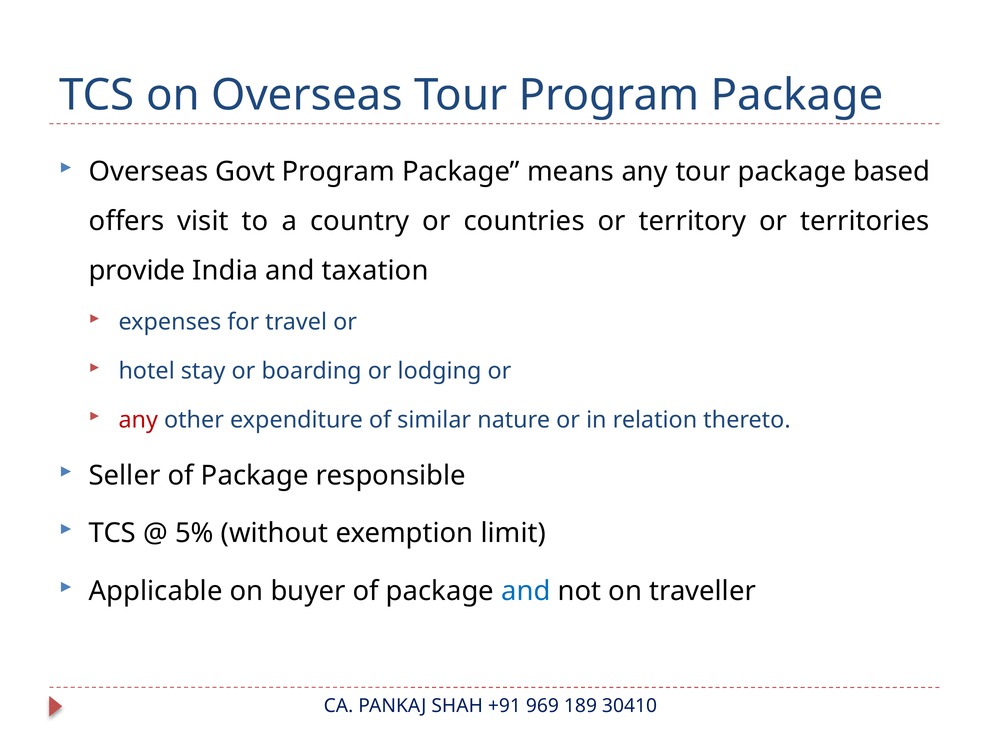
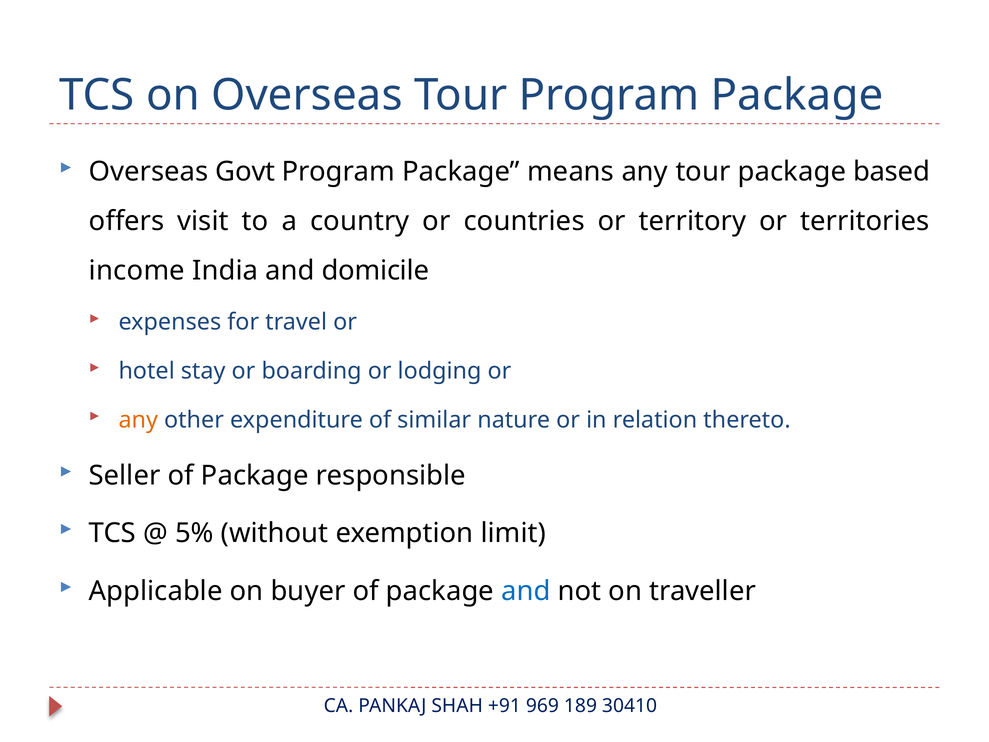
provide: provide -> income (137, 271)
taxation: taxation -> domicile (375, 271)
any colour: red -> orange (138, 420)
